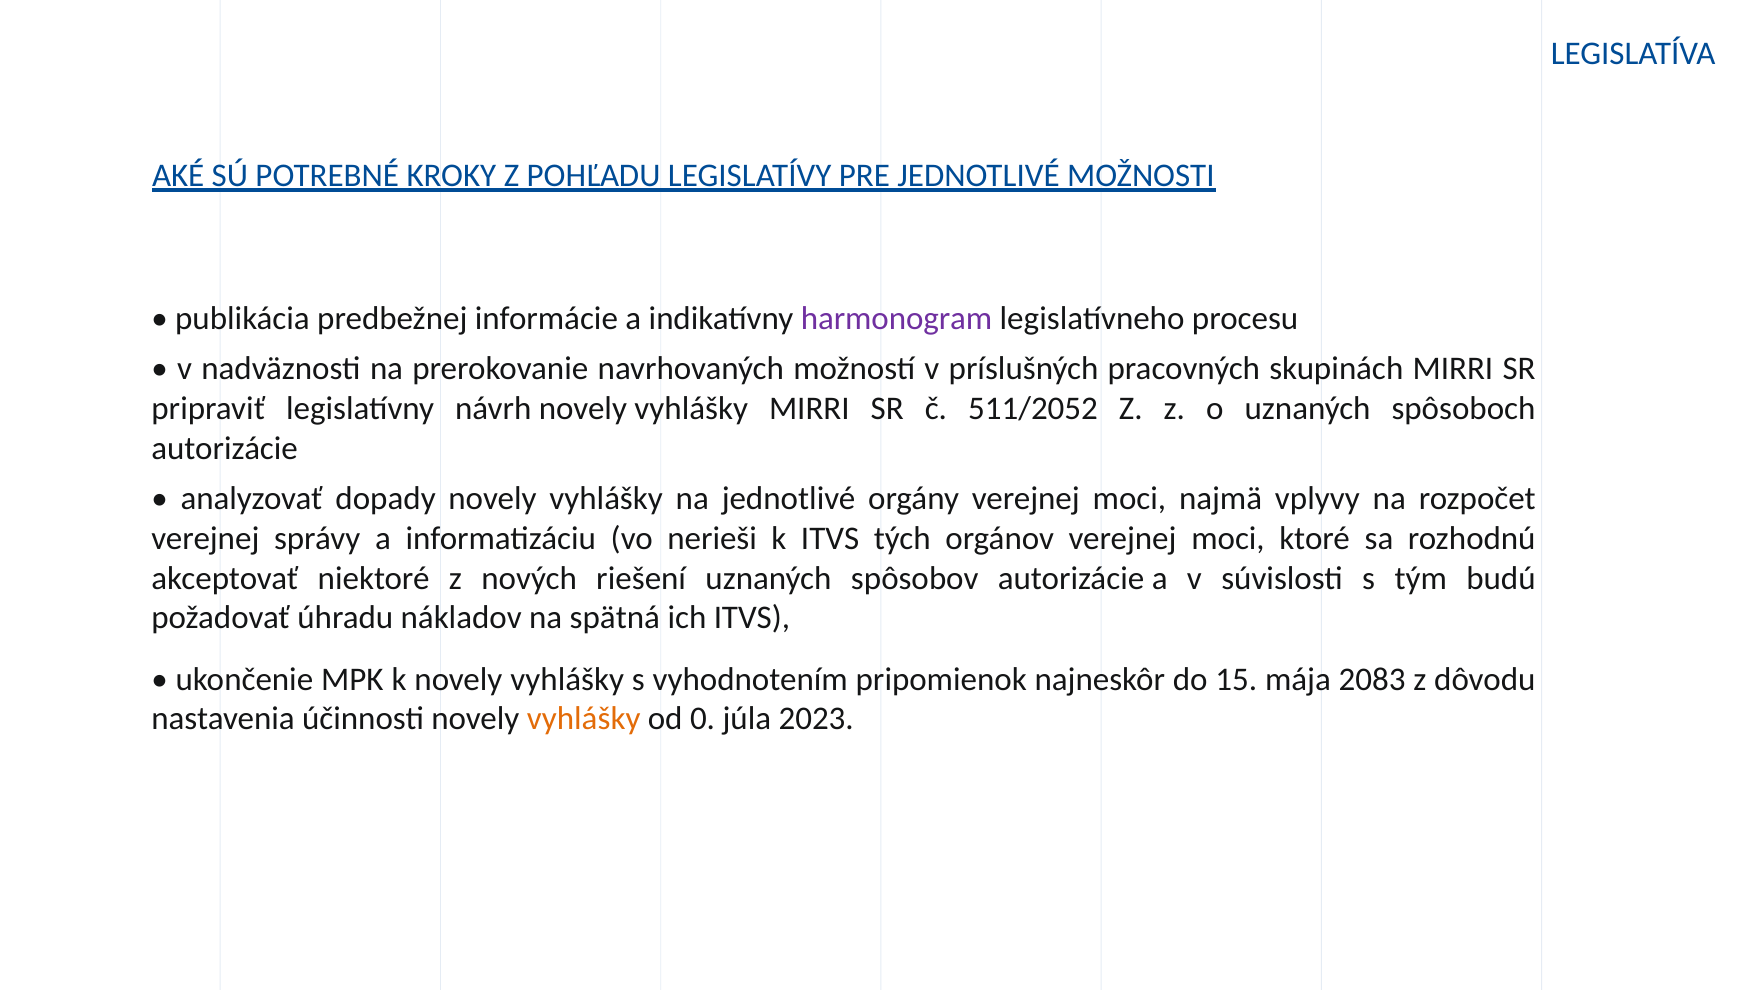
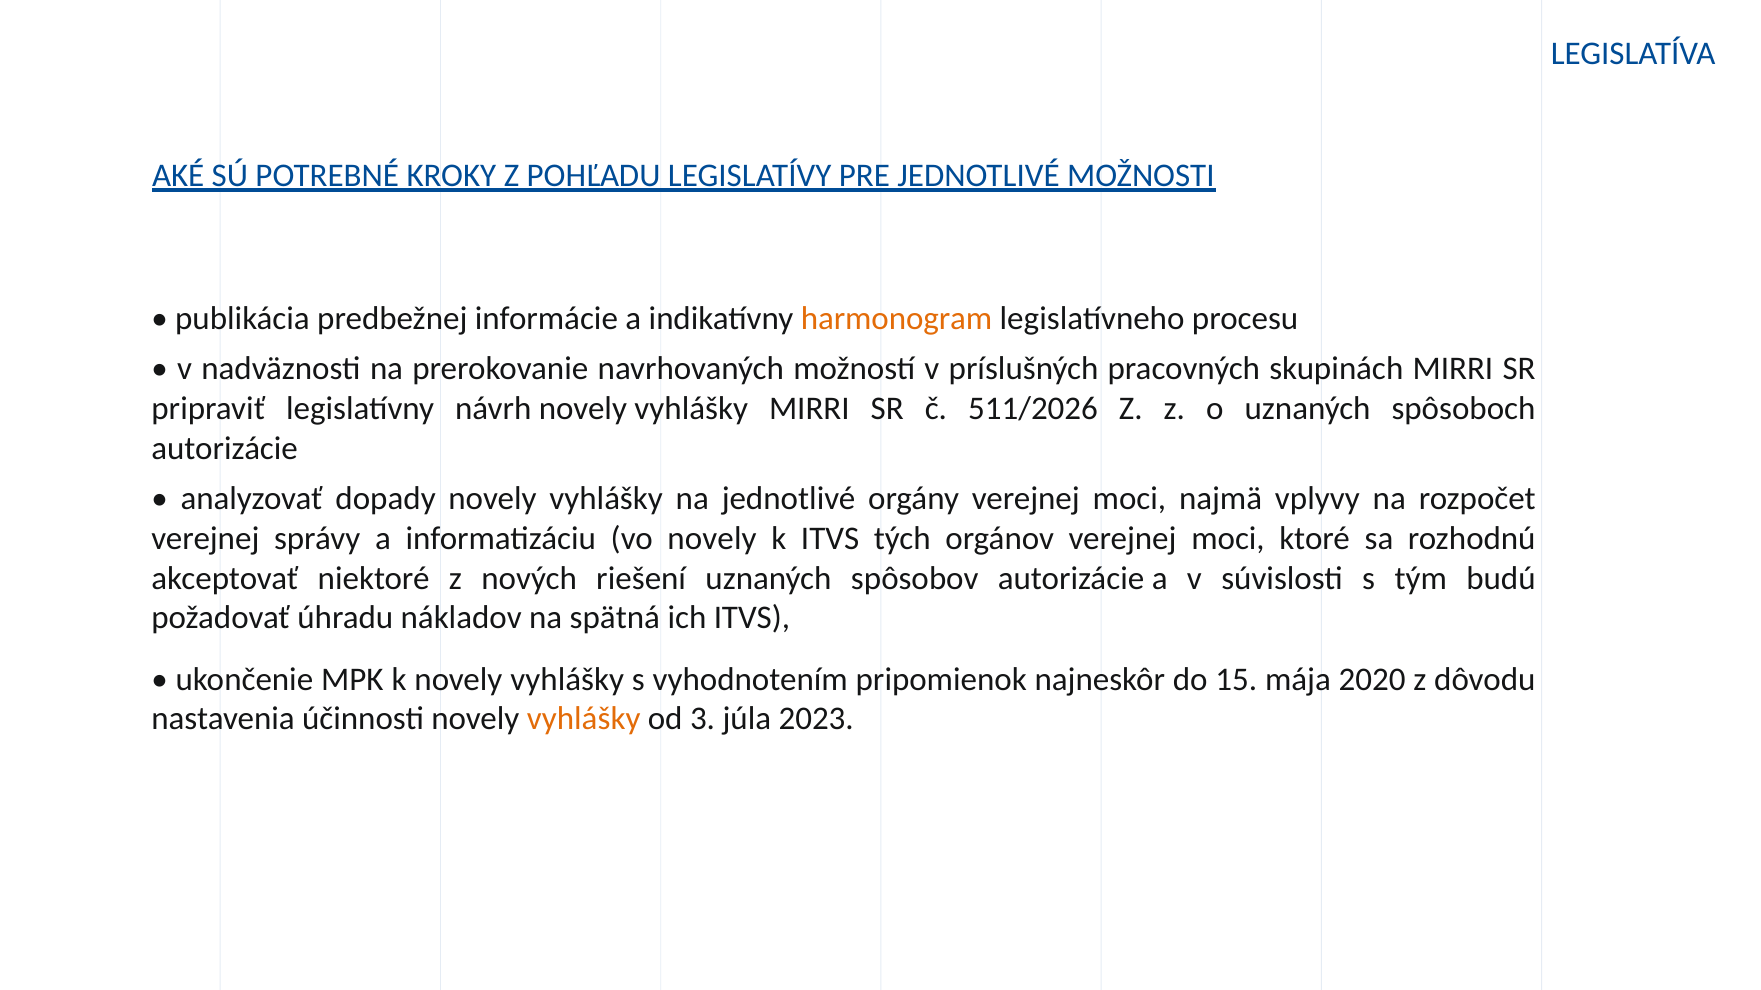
harmonogram colour: purple -> orange (897, 319)
511/2052: 511/2052 -> 511/2026 (1033, 409)
vo nerieši: nerieši -> novely (712, 539)
2083: 2083 -> 2020 (1372, 680)
0: 0 -> 3 (703, 719)
